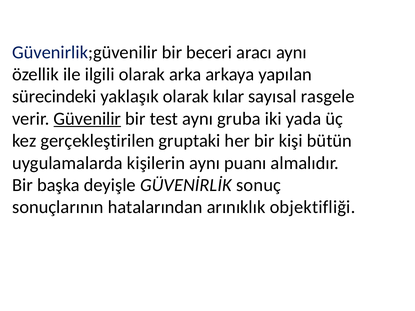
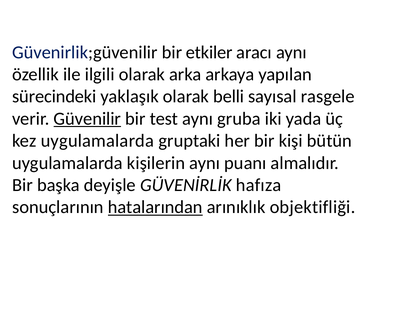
beceri: beceri -> etkiler (209, 52)
kılar: kılar -> belli (229, 97)
kez gerçekleştirilen: gerçekleştirilen -> uygulamalarda (97, 141)
sonuç: sonuç -> hafıza (259, 185)
hatalarından underline: none -> present (155, 207)
